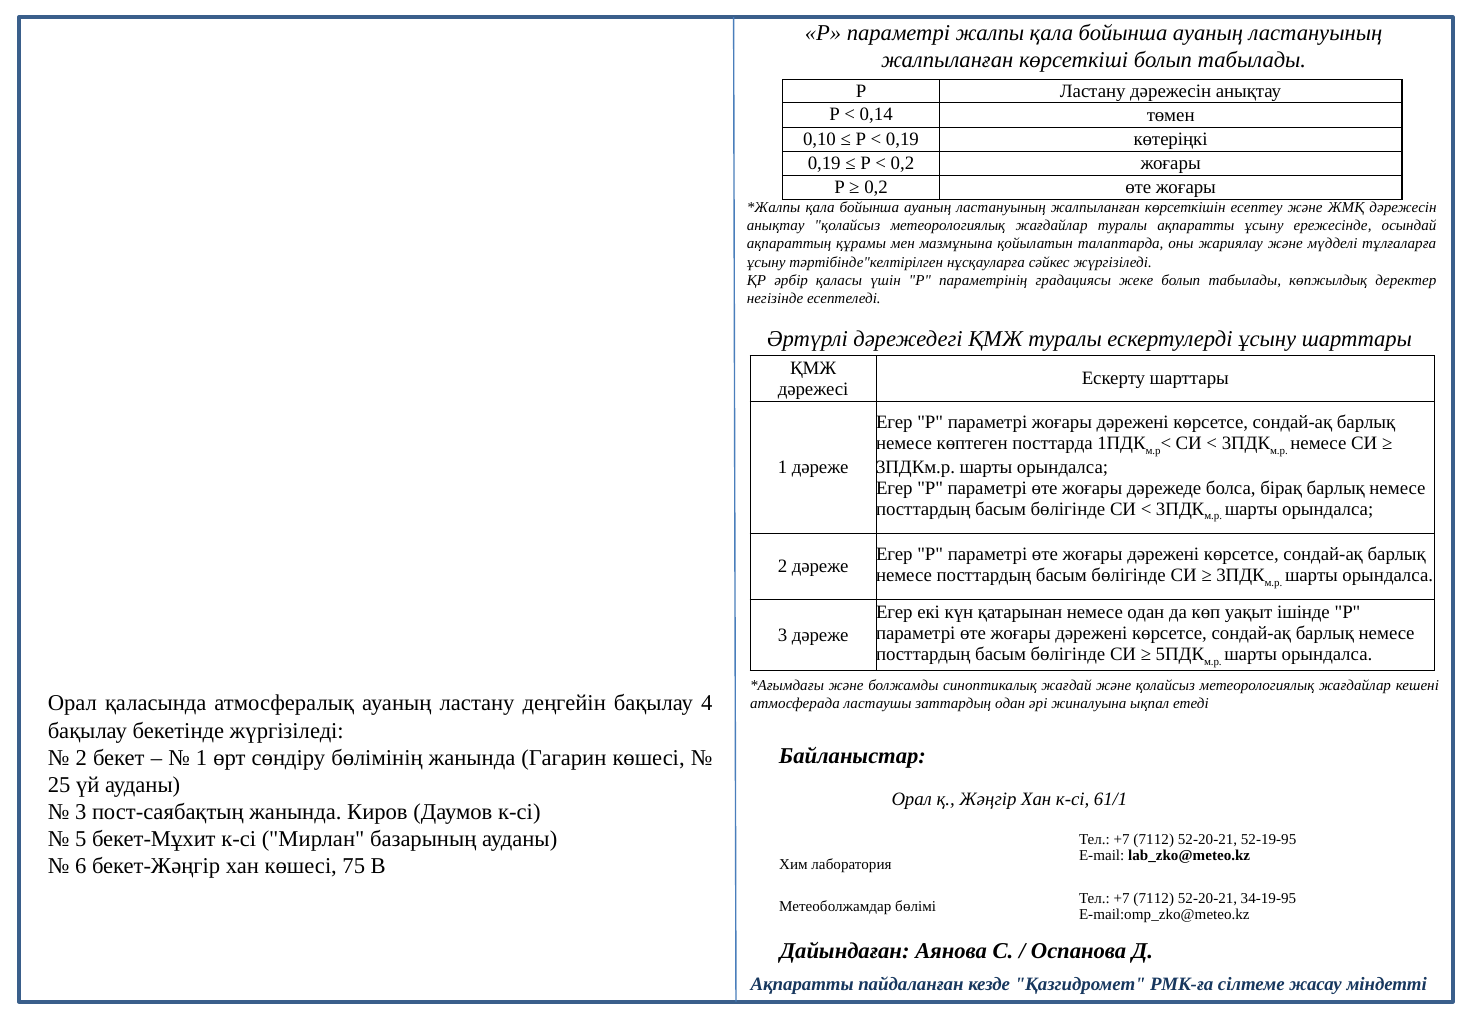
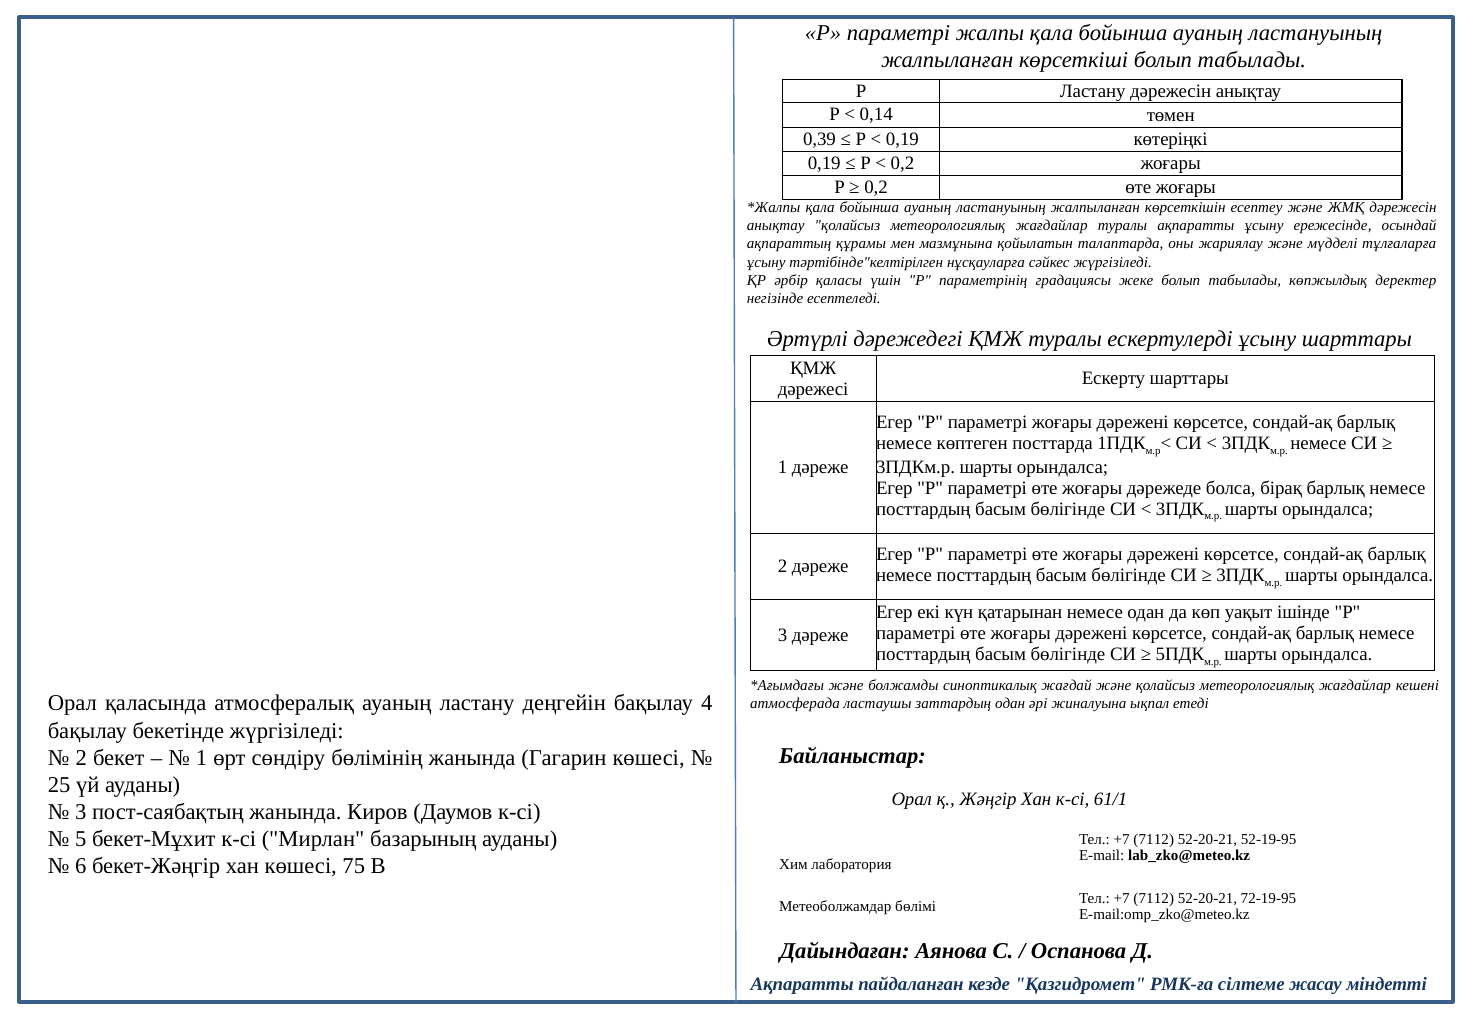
0,10: 0,10 -> 0,39 (819, 139)
34-19-95: 34-19-95 -> 72-19-95 (1268, 898)
